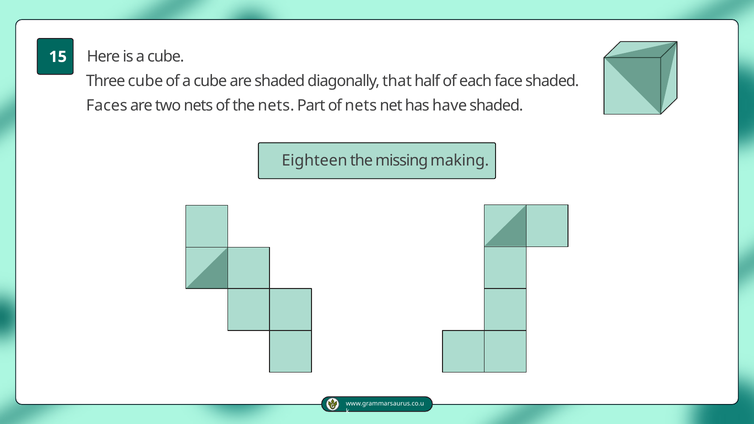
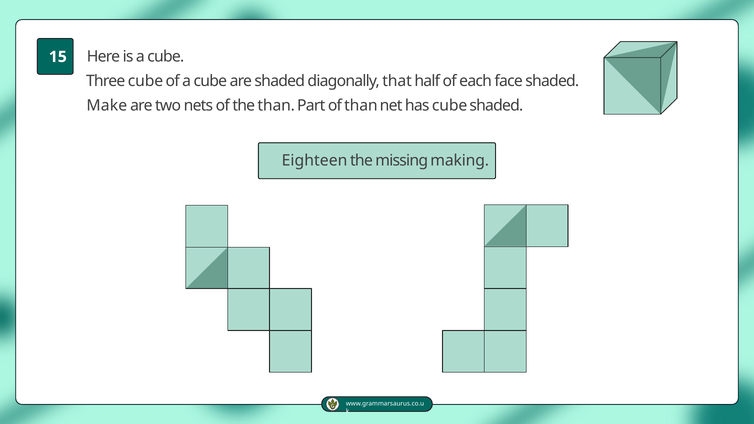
Faces: Faces -> Make (107, 106)
the nets: nets -> than (276, 106)
of nets: nets -> than (361, 106)
has have: have -> cube (450, 106)
